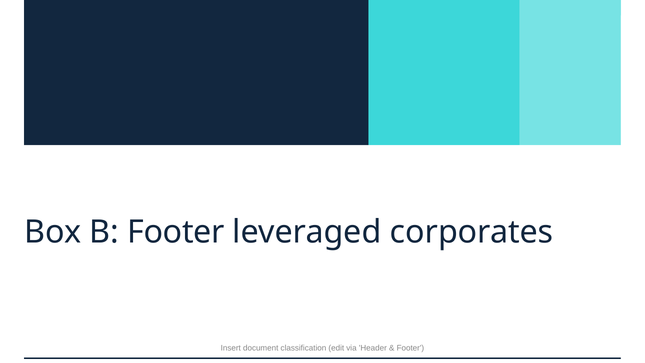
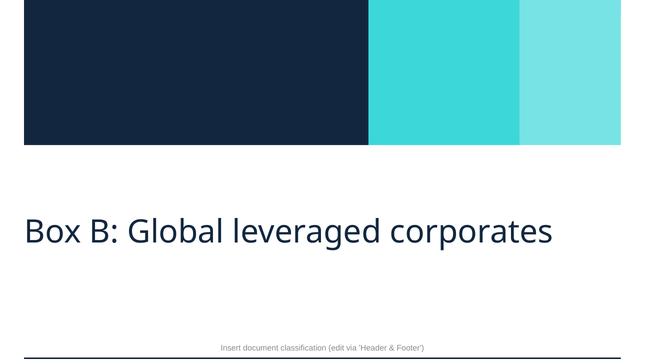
B Footer: Footer -> Global (176, 232)
